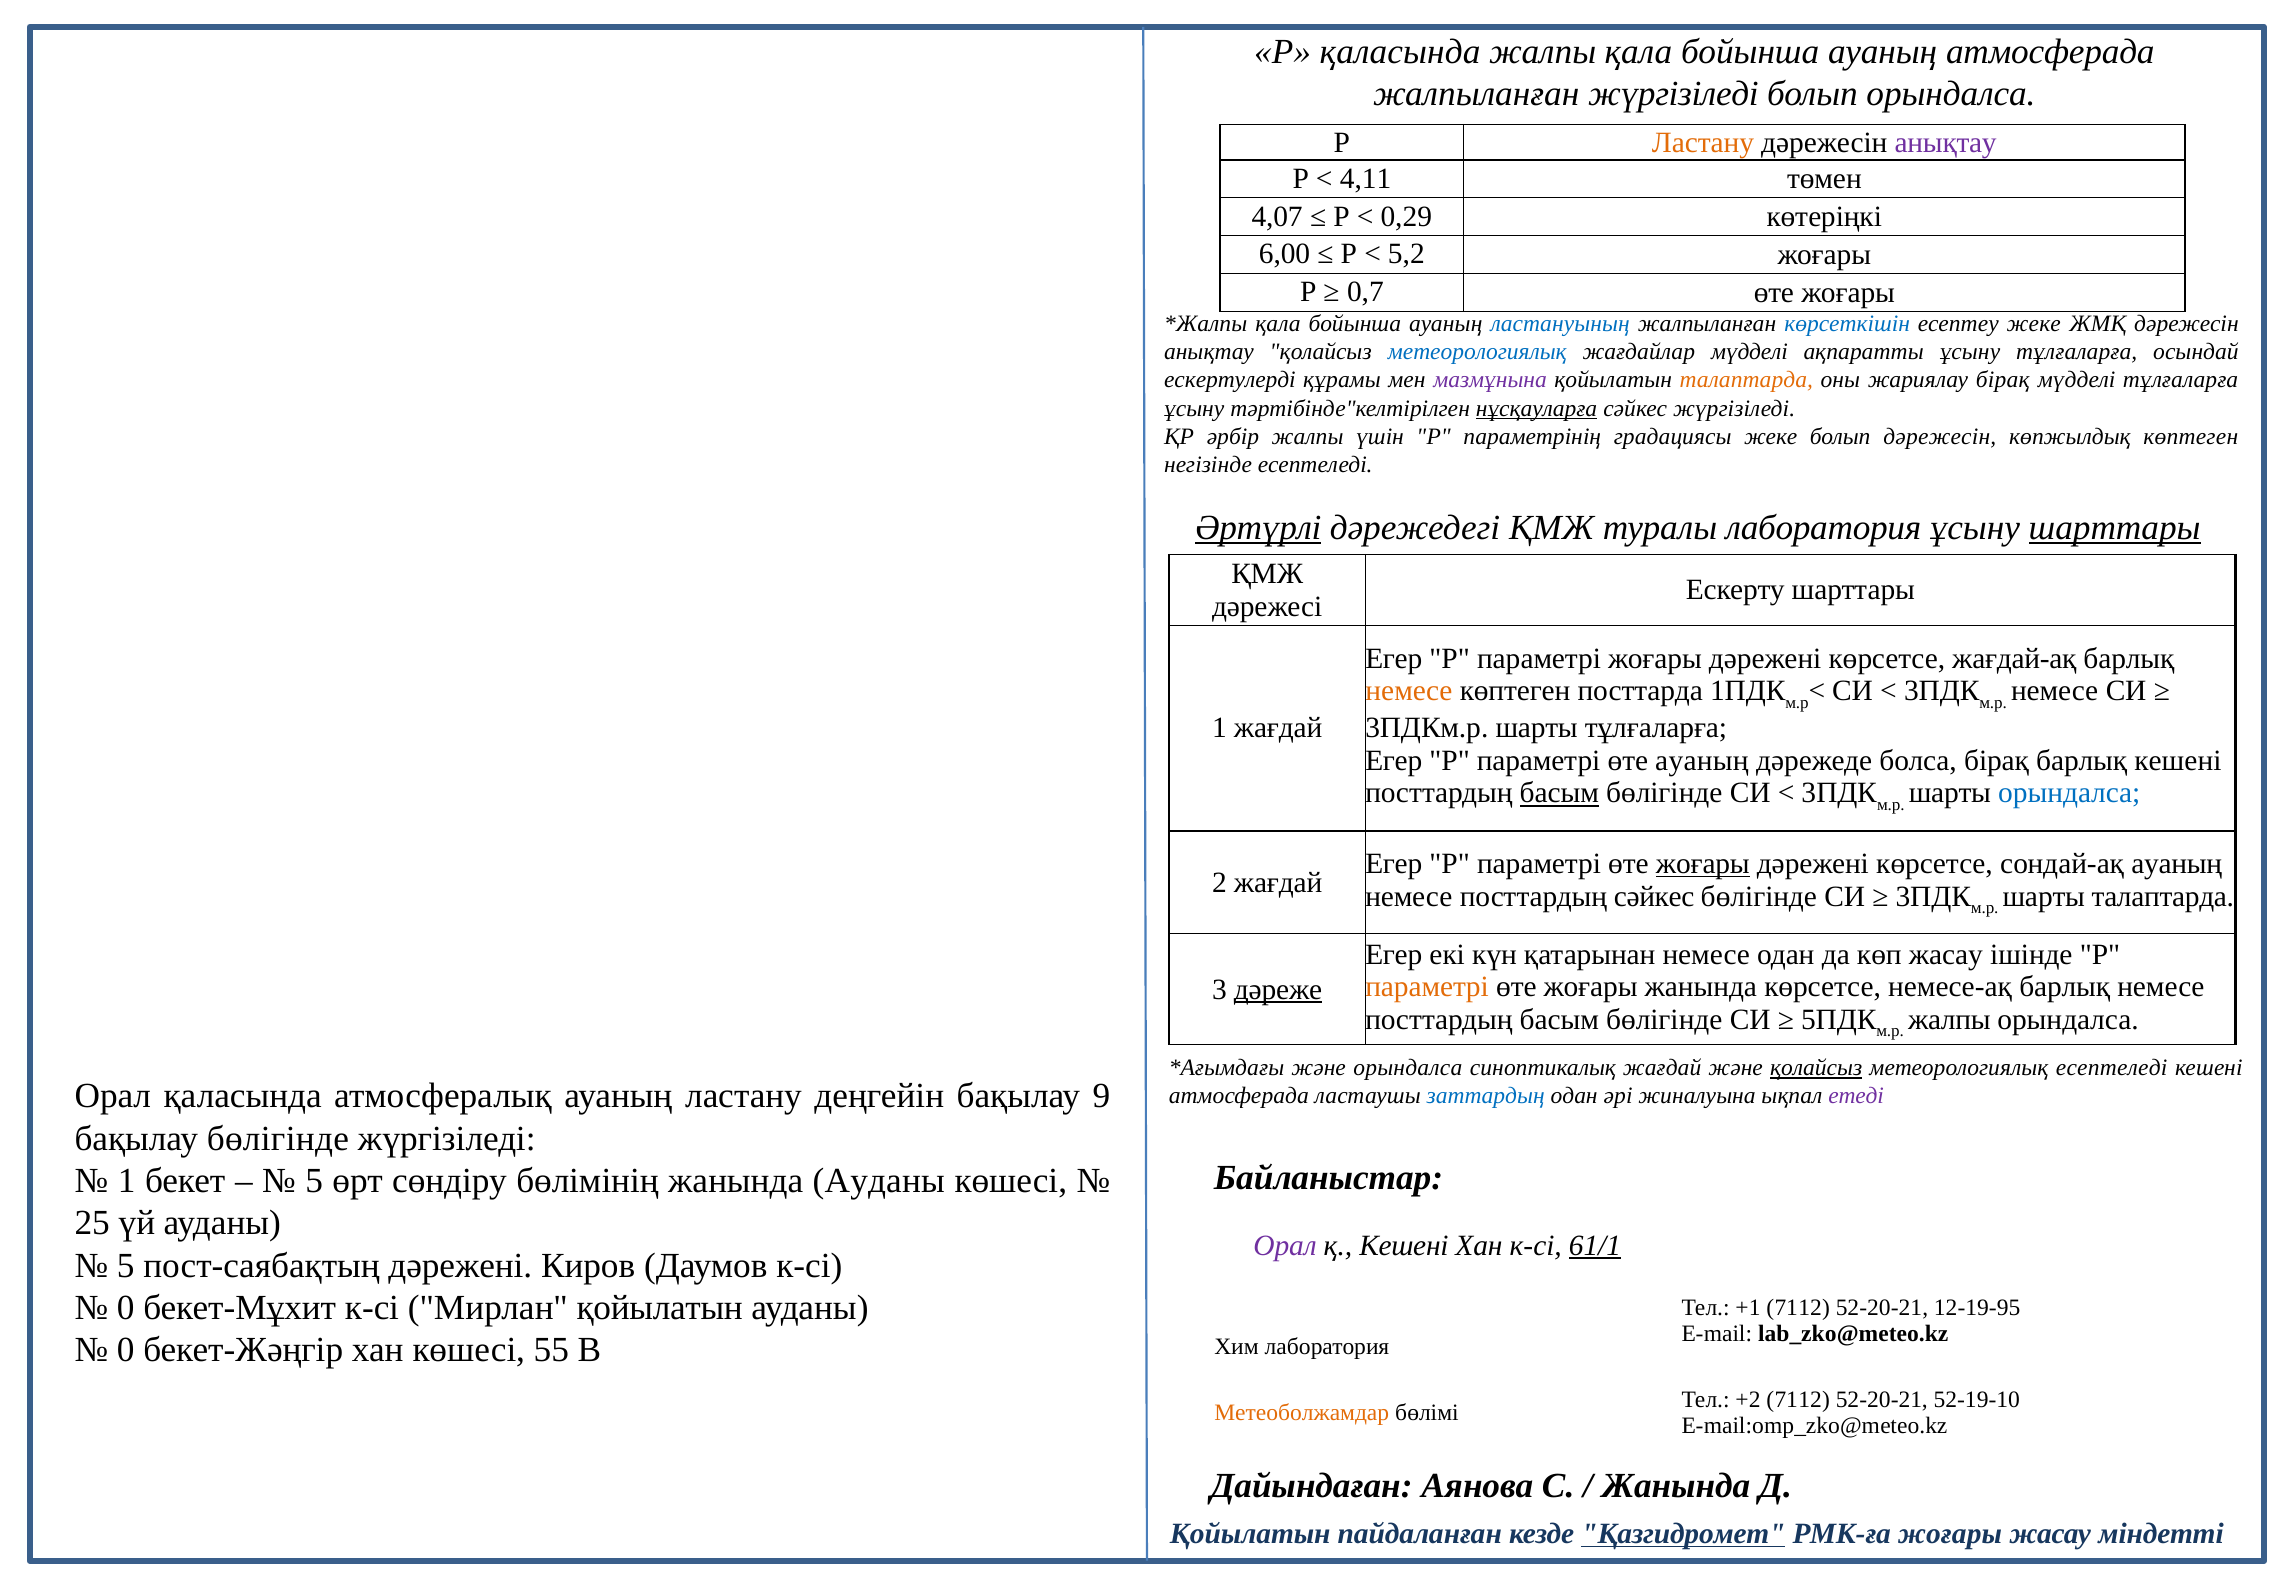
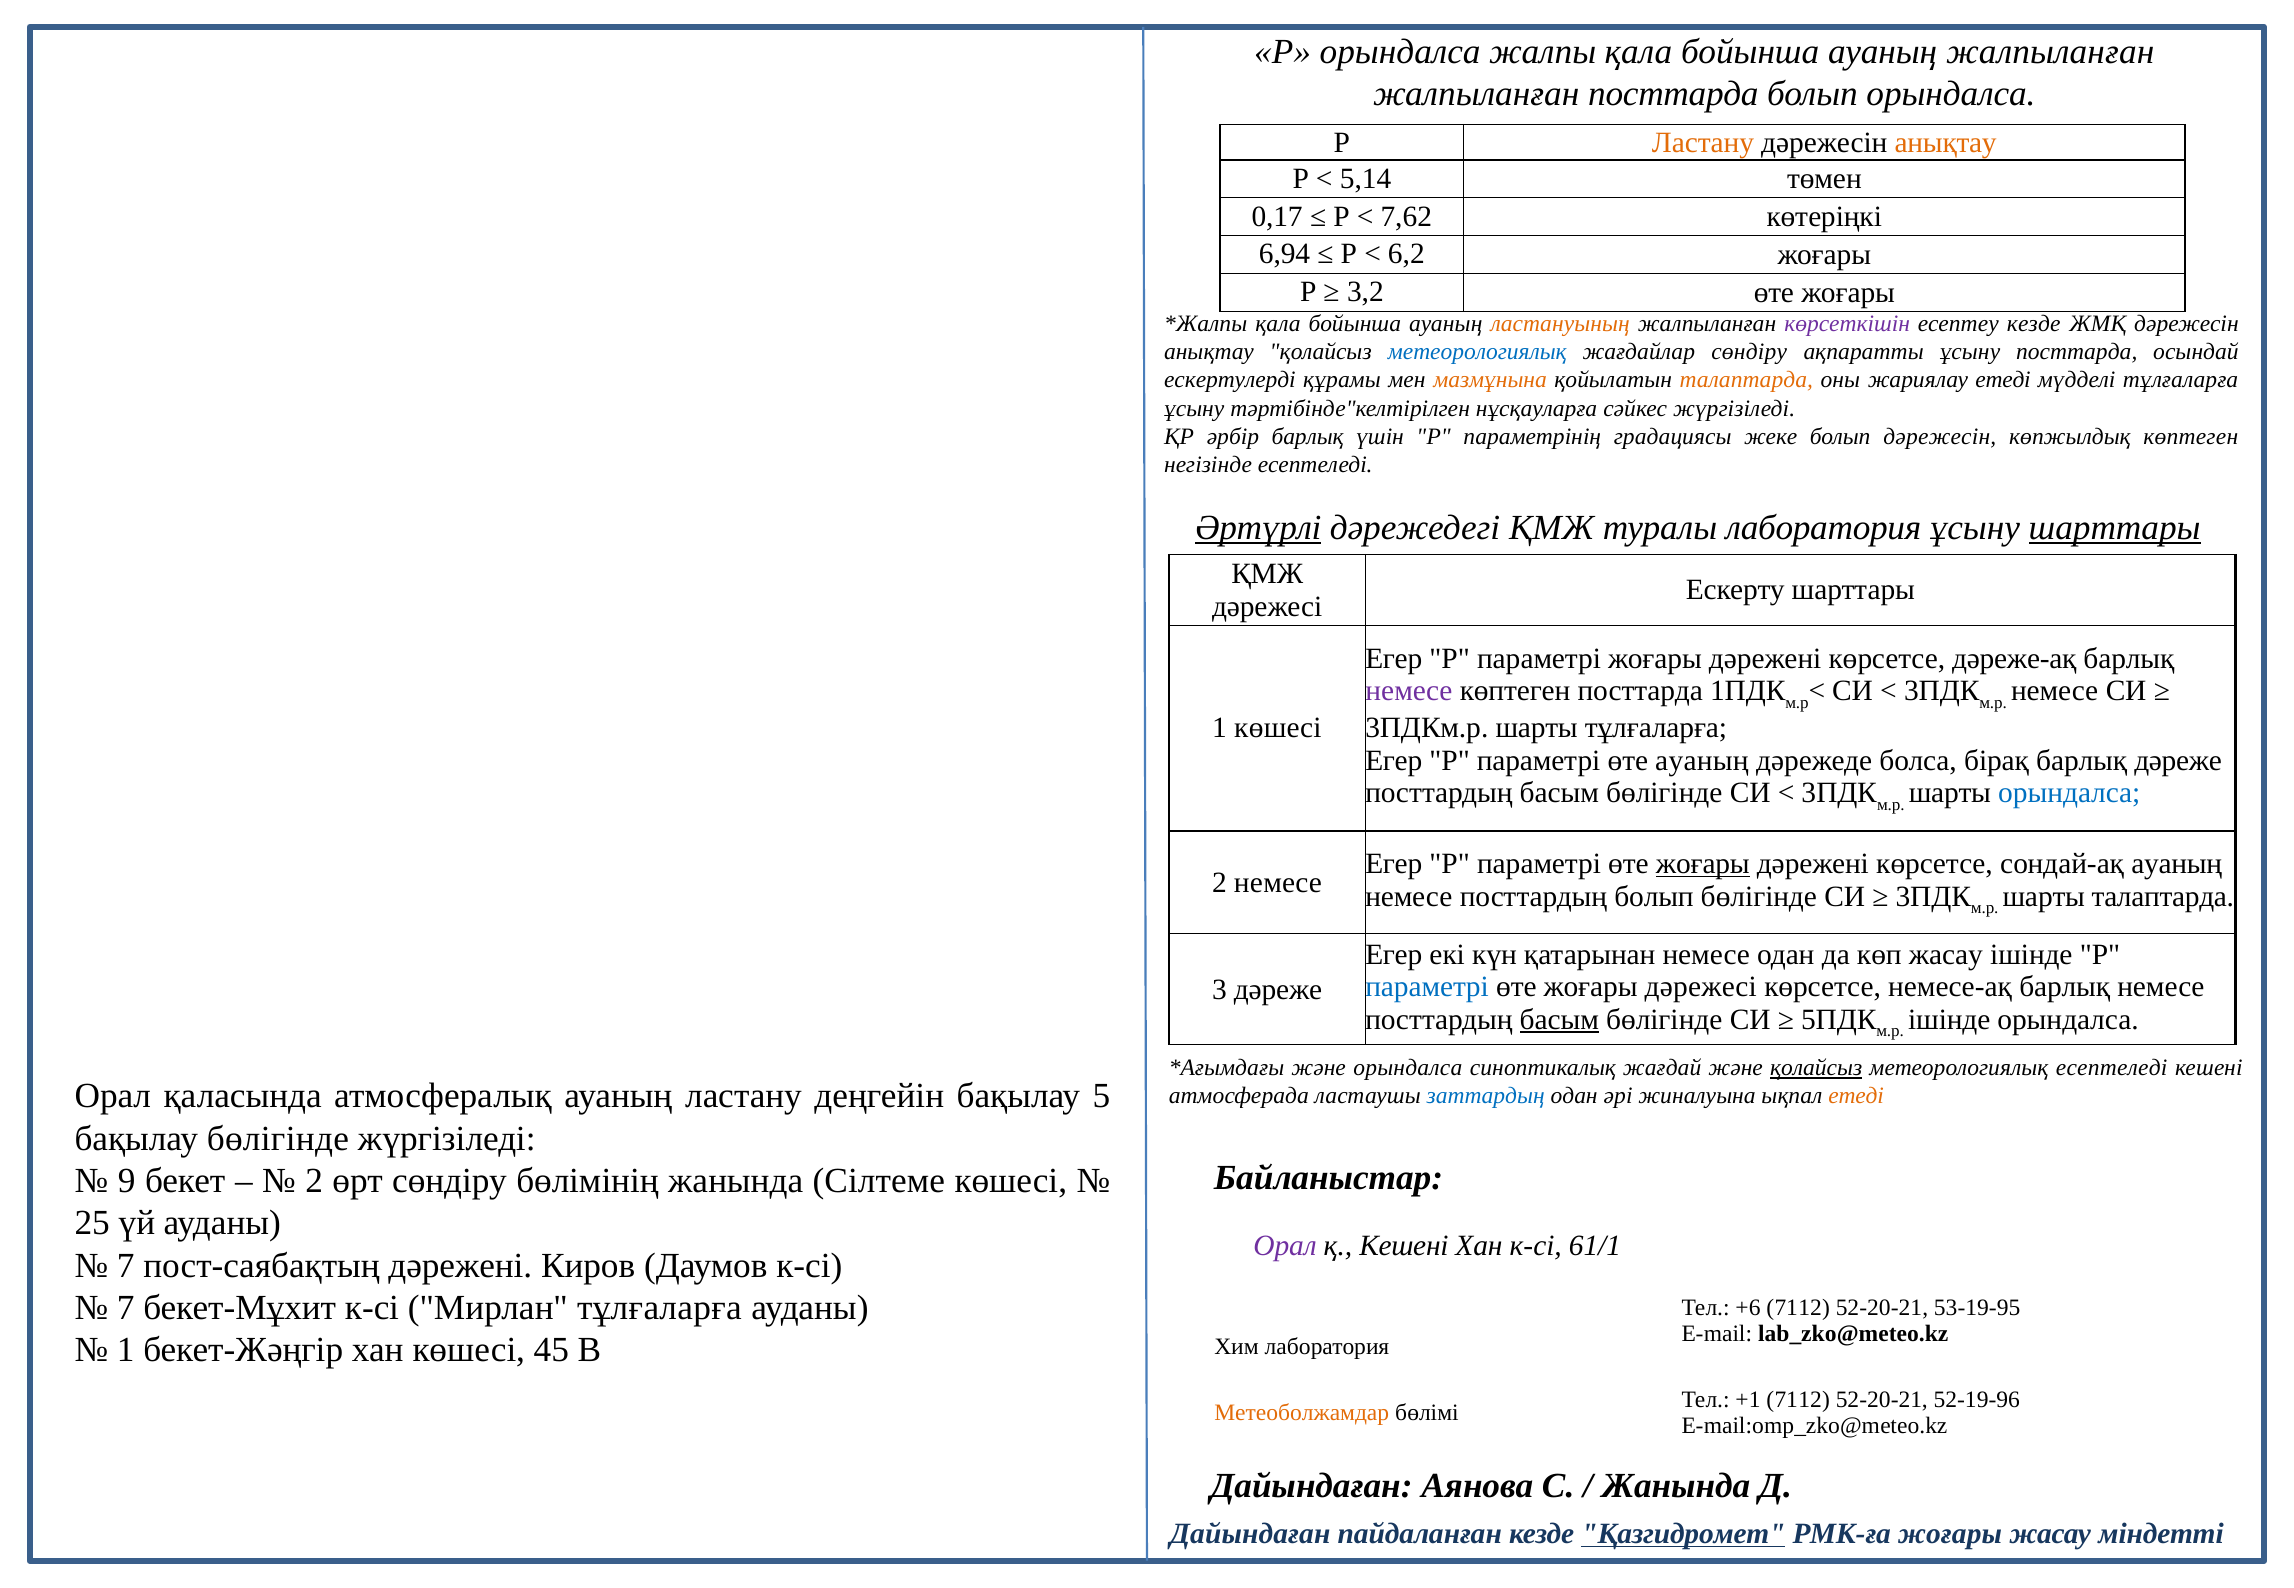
Р қаласында: қаласында -> орындалса (1400, 52)
ауаның атмосферада: атмосферада -> жалпыланған (2050, 52)
жалпыланған жүргізіледі: жүргізіледі -> посттарда (1673, 94)
анықтау colour: purple -> orange (1946, 142)
4,11: 4,11 -> 5,14 (1366, 179)
4,07: 4,07 -> 0,17 (1277, 216)
0,29: 0,29 -> 7,62 (1406, 216)
6,00: 6,00 -> 6,94 (1285, 254)
5,2: 5,2 -> 6,2 (1406, 254)
0,7: 0,7 -> 3,2 (1365, 292)
ластануының colour: blue -> orange (1560, 324)
көрсеткішін colour: blue -> purple (1847, 324)
есептеу жеке: жеке -> кезде (2034, 324)
жағдайлар мүдделі: мүдделі -> сөндіру (1749, 352)
ұсыну тұлғаларға: тұлғаларға -> посттарда (2077, 352)
мазмұнына colour: purple -> orange (1490, 380)
жариялау бірақ: бірақ -> етеді (2003, 380)
нұсқауларға underline: present -> none (1537, 408)
әрбір жалпы: жалпы -> барлық (1308, 437)
жағдай-ақ: жағдай-ақ -> дәреже-ақ (2014, 659)
немесе colour: orange -> purple (1409, 691)
1 жағдай: жағдай -> көшесі (1278, 728)
барлық кешені: кешені -> дәреже (2178, 761)
басым underline: present -> none (1559, 793)
2 жағдай: жағдай -> немесе (1278, 883)
посттардың сәйкес: сәйкес -> болып (1654, 896)
параметрі colour: orange -> blue (1427, 987)
жоғары жанында: жанында -> дәрежесі (1701, 987)
дәреже underline: present -> none (1278, 989)
басым underline: none -> present (1559, 1020)
жалпы: жалпы -> ішінде (1949, 1020)
9: 9 -> 5 (1101, 1096)
етеді colour: purple -> orange (1856, 1096)
1: 1 -> 9 (127, 1181)
5: 5 -> 2 (314, 1181)
жанында Ауданы: Ауданы -> Сілтеме (879, 1181)
61/1 underline: present -> none (1595, 1246)
5: 5 -> 7 (126, 1266)
0: 0 -> 7 (126, 1308)
Мирлан қойылатын: қойылатын -> тұлғаларға (659, 1308)
+1: +1 -> +6 (1748, 1308)
12-19-95: 12-19-95 -> 53-19-95 (1977, 1308)
0: 0 -> 1 (126, 1350)
55: 55 -> 45 (551, 1350)
+2: +2 -> +1 (1748, 1400)
52-19-10: 52-19-10 -> 52-19-96 (1977, 1400)
Қойылатын: Қойылатын -> Дайындаған (1250, 1534)
